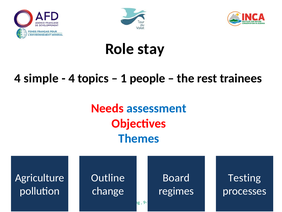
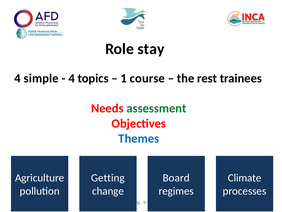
people: people -> course (147, 78)
assessment colour: blue -> green (156, 108)
Outline: Outline -> Getting (108, 177)
Testing: Testing -> Climate (245, 177)
